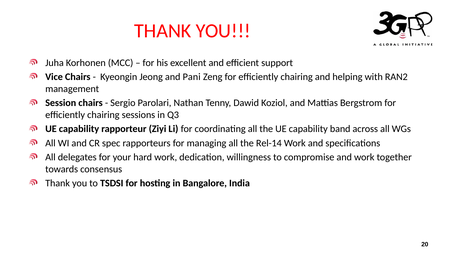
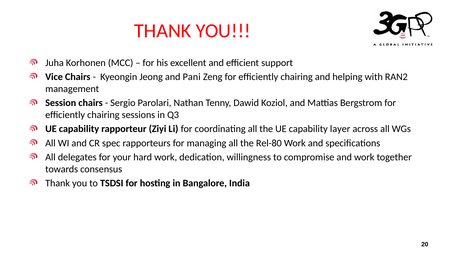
band: band -> layer (340, 129)
Rel-14: Rel-14 -> Rel-80 (269, 143)
